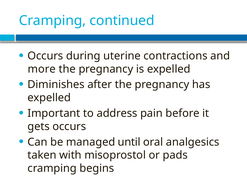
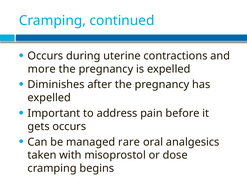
until: until -> rare (129, 142)
pads: pads -> dose (175, 155)
